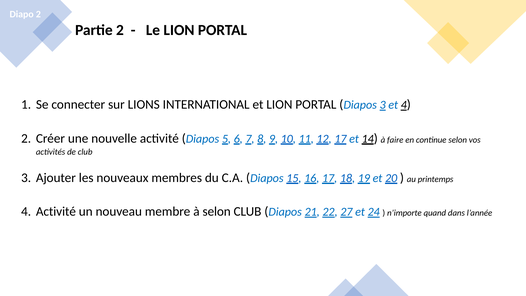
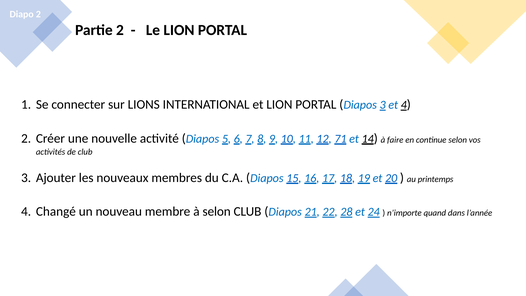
12 17: 17 -> 71 (340, 139)
4 Activité: Activité -> Changé (56, 212)
27: 27 -> 28 (346, 212)
